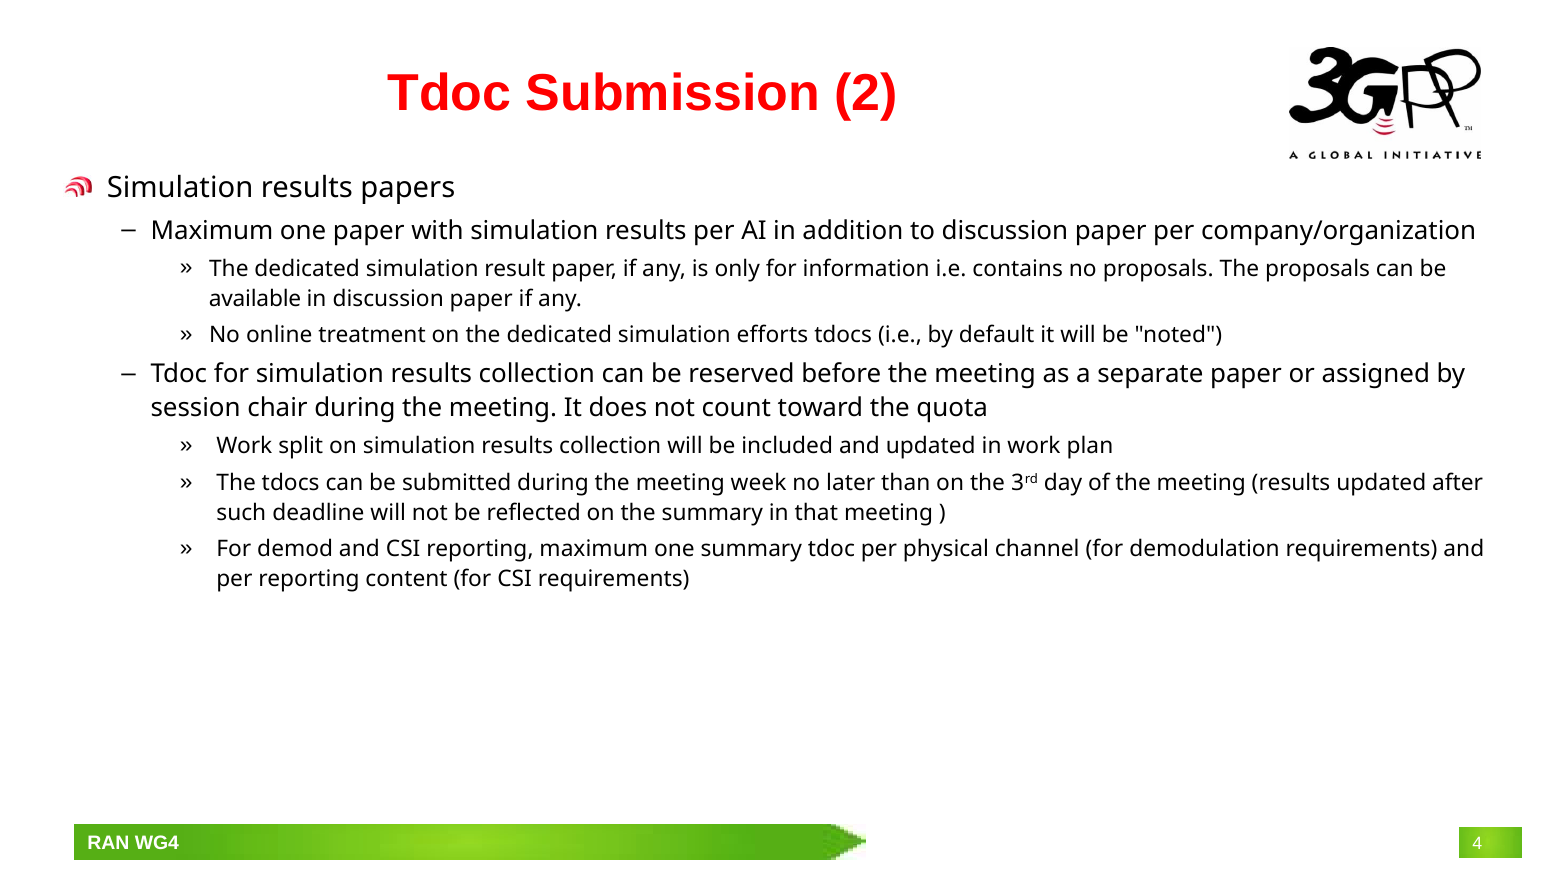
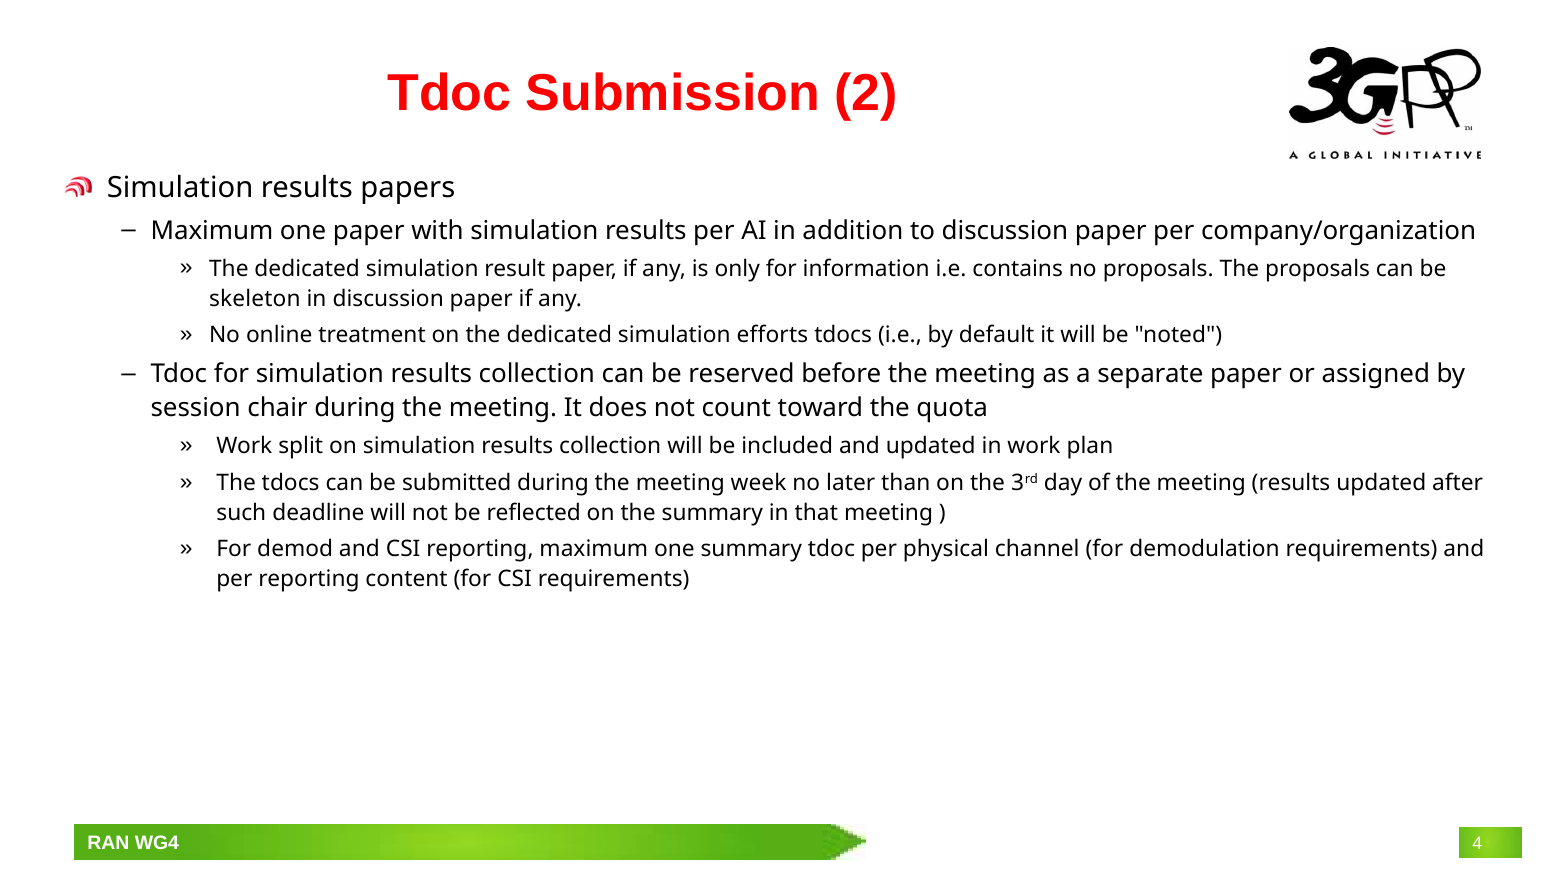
available: available -> skeleton (255, 299)
